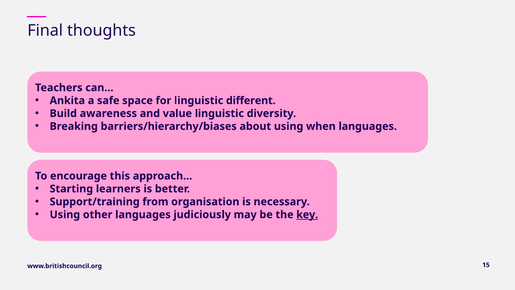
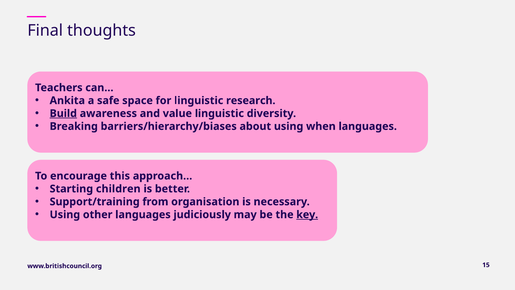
different: different -> research (251, 100)
Build underline: none -> present (63, 113)
learners: learners -> children (118, 189)
